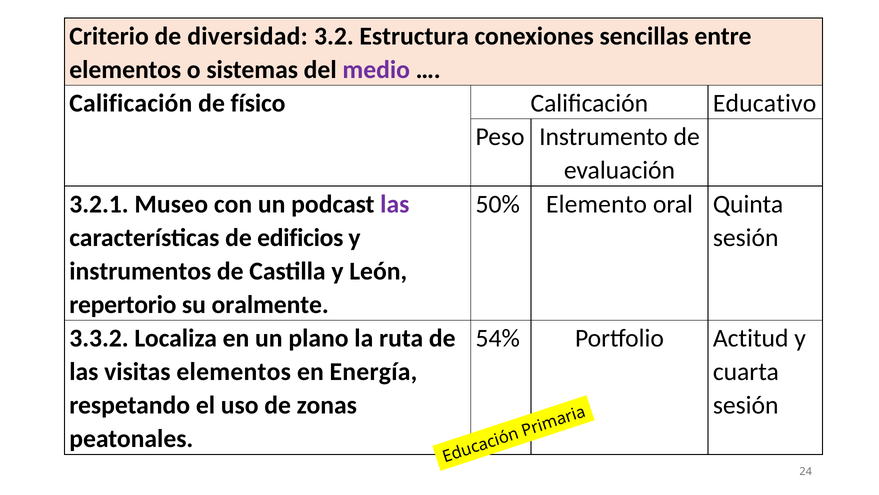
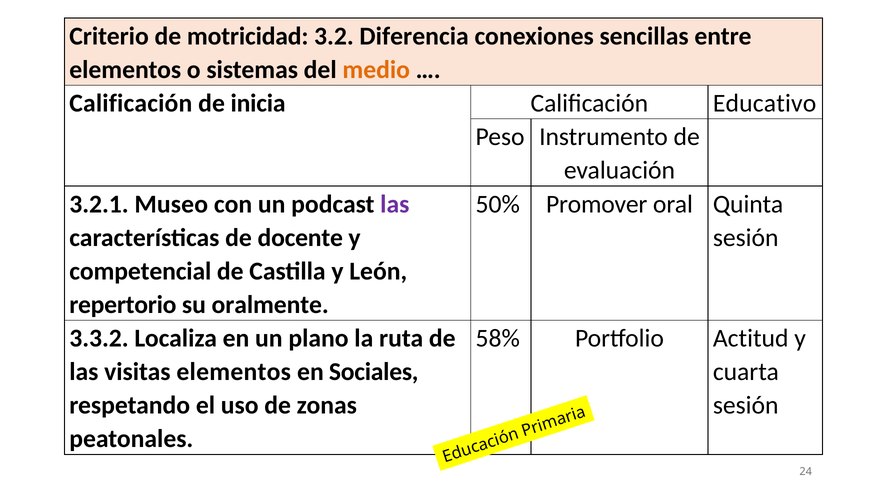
diversidad: diversidad -> motricidad (248, 36)
Estructura: Estructura -> Diferencia (414, 36)
medio colour: purple -> orange (376, 70)
físico: físico -> inicia (258, 103)
Elemento: Elemento -> Promover (597, 204)
edificios: edificios -> docente (300, 237)
instrumentos: instrumentos -> competencial (140, 271)
54%: 54% -> 58% (498, 338)
Energía: Energía -> Sociales (374, 371)
